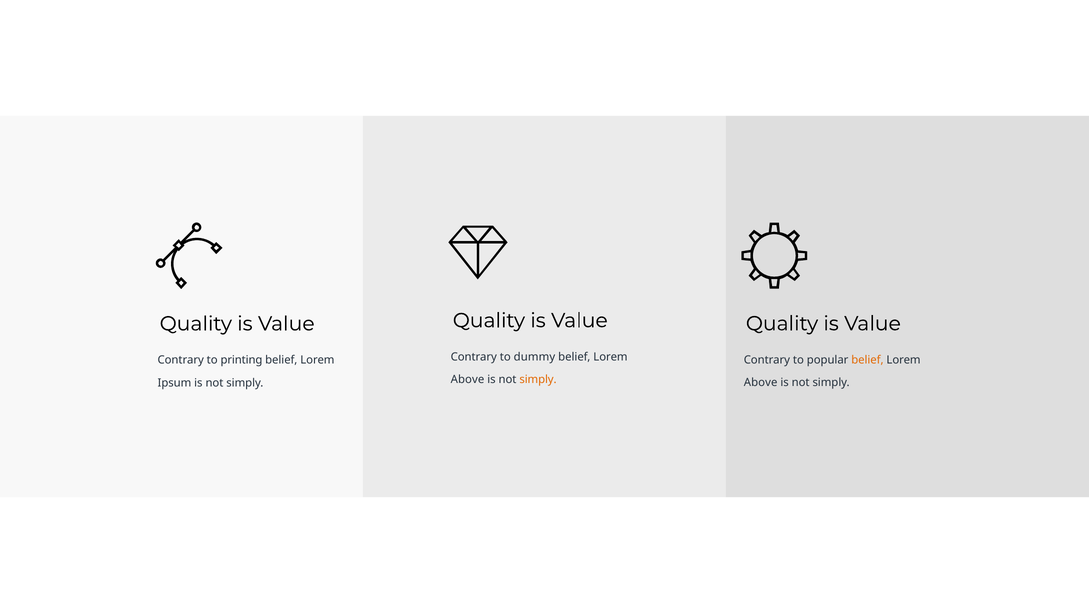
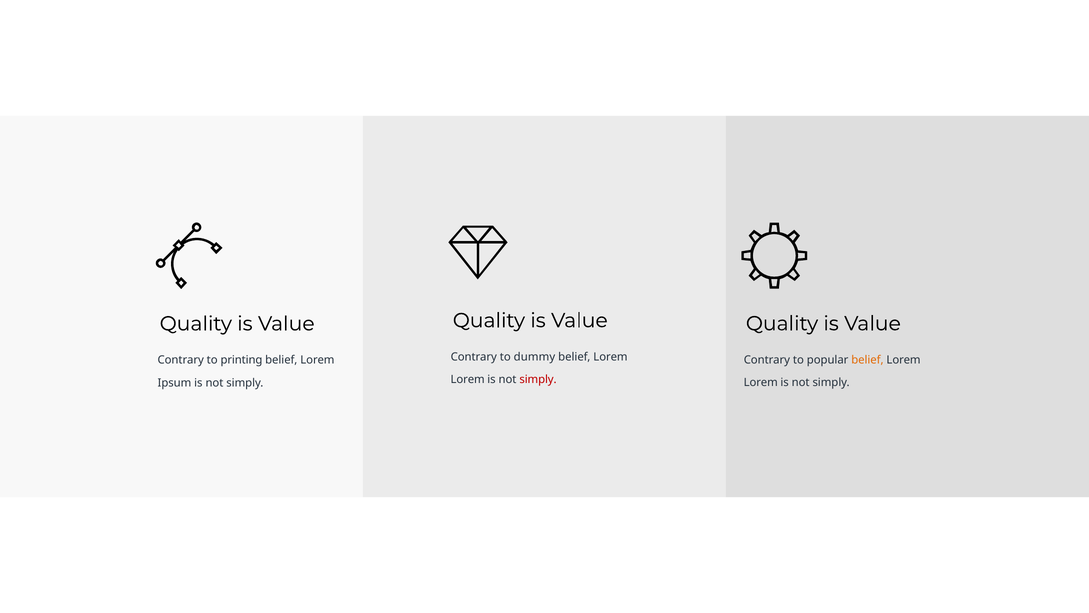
Above: Above -> Lorem (468, 379)
simply colour: orange -> red (538, 379)
Above: Above -> Lorem (761, 382)
